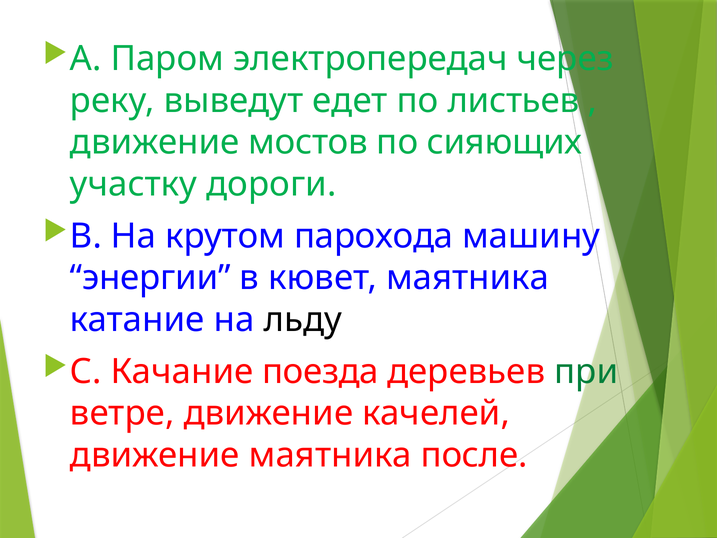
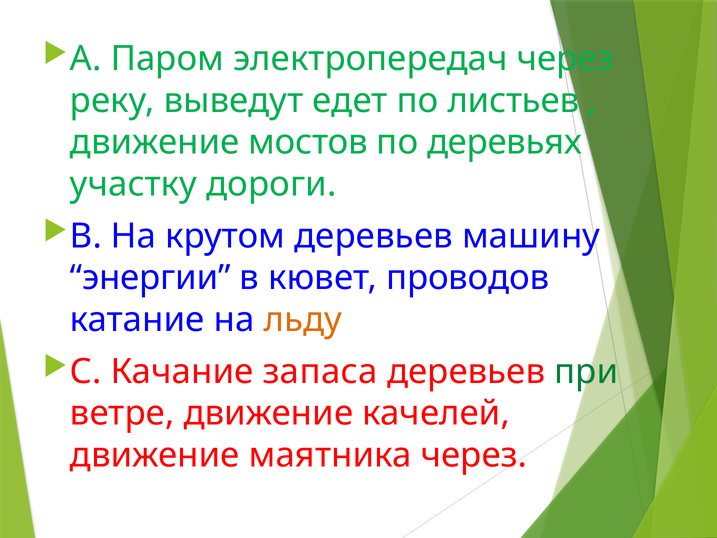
сияющих: сияющих -> деревьях (505, 142)
крутом парохода: парохода -> деревьев (374, 236)
кювет маятника: маятника -> проводов (468, 278)
льду colour: black -> orange (303, 320)
поезда: поезда -> запаса (320, 371)
маятника после: после -> через (474, 455)
